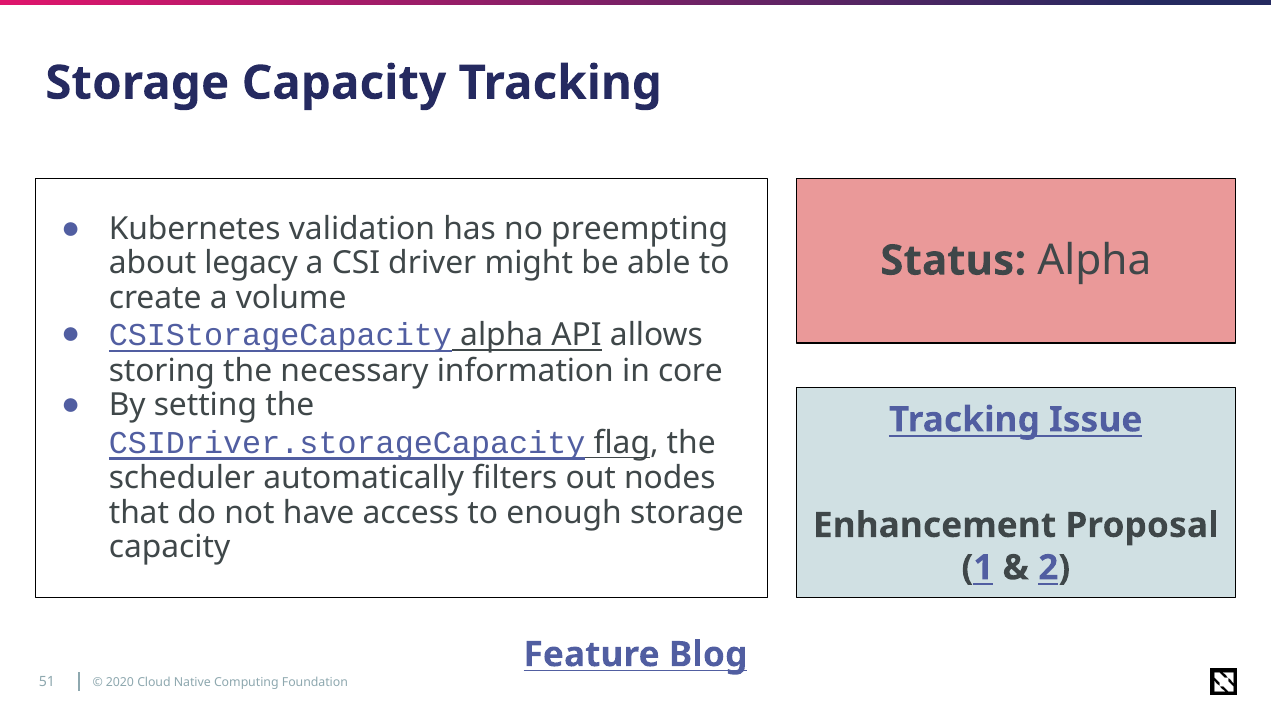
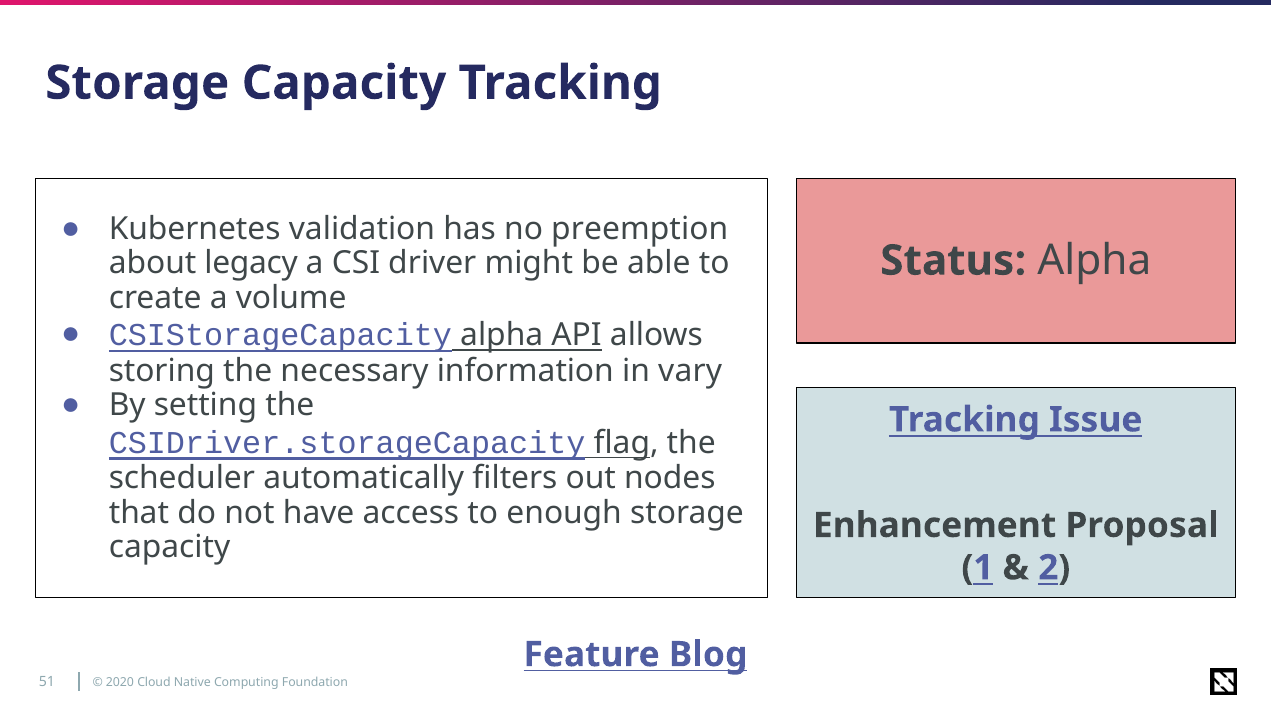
preempting: preempting -> preemption (640, 229)
core: core -> vary (690, 371)
